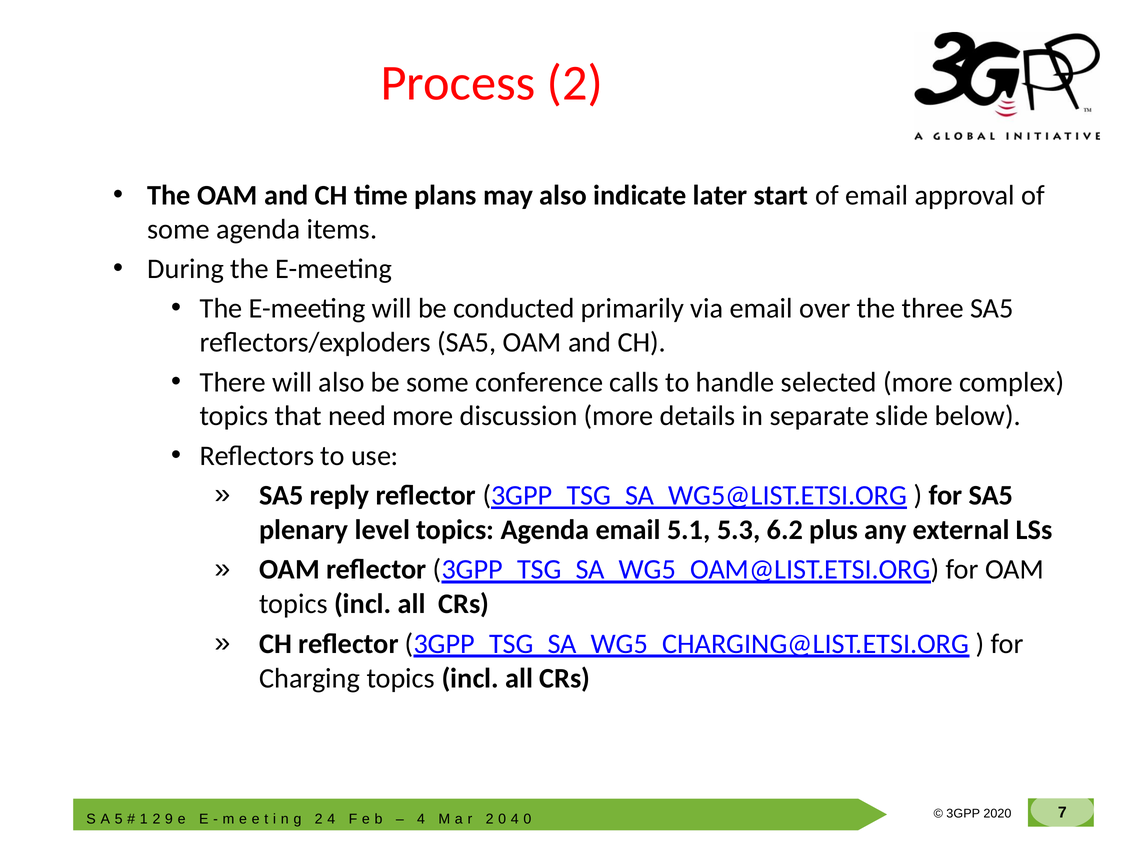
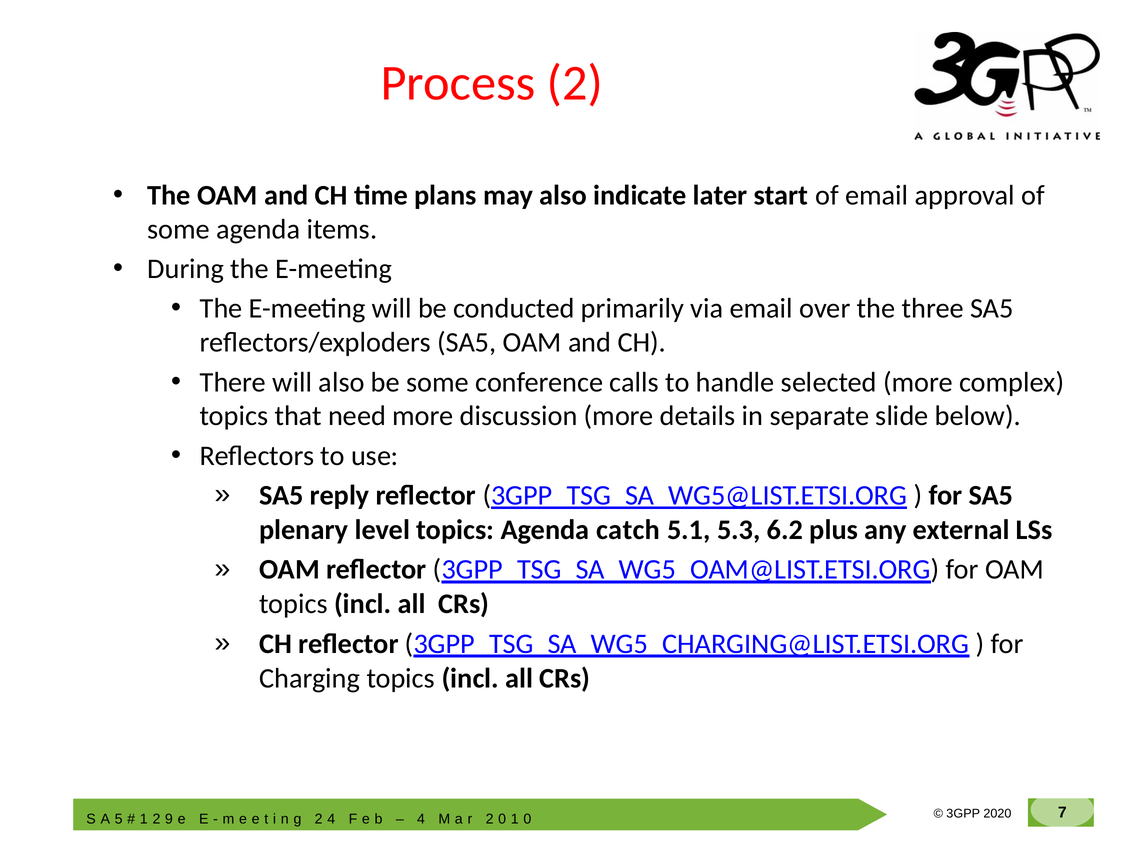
Agenda email: email -> catch (628, 530)
4: 4 -> 1 (515, 820)
